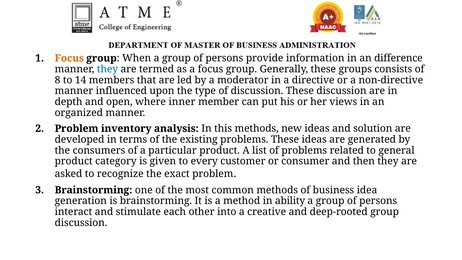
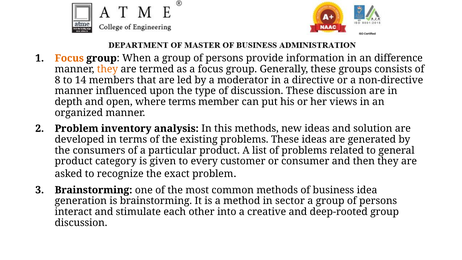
they colour: blue -> orange (107, 69)
where inner: inner -> terms (182, 102)
ability: ability -> sector (290, 201)
